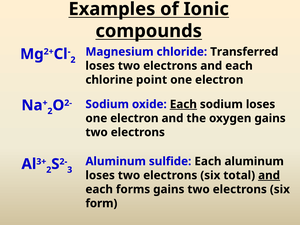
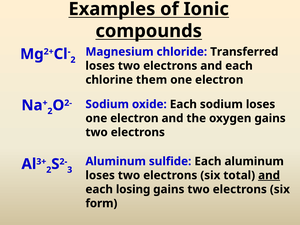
point: point -> them (152, 80)
Each underline: present -> none (183, 104)
forms: forms -> losing (133, 189)
